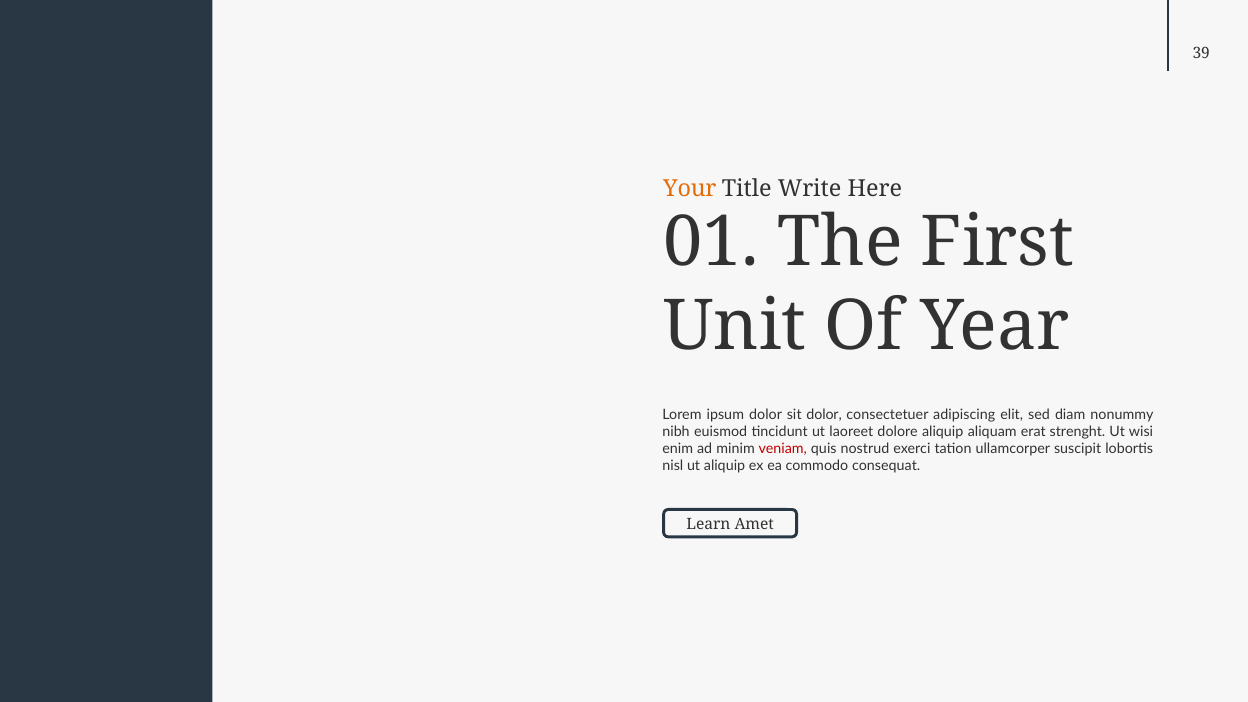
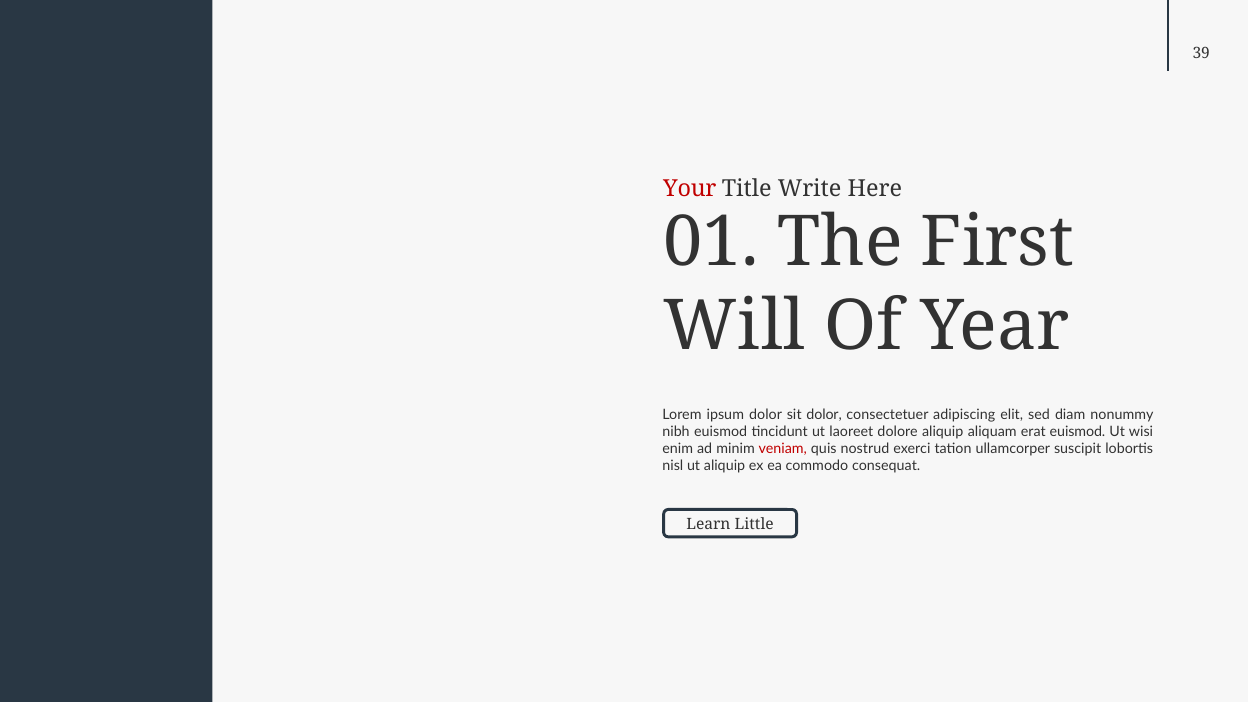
Your colour: orange -> red (690, 188)
Unit: Unit -> Will (735, 326)
erat strenght: strenght -> euismod (1078, 432)
Amet: Amet -> Little (754, 524)
